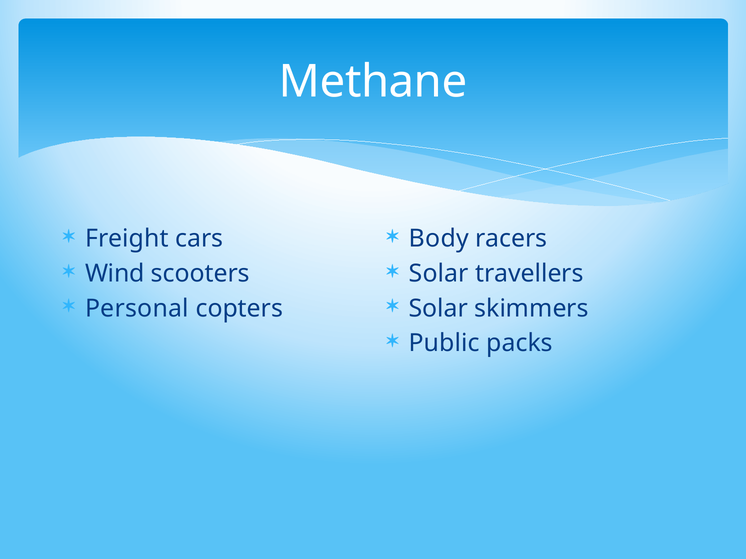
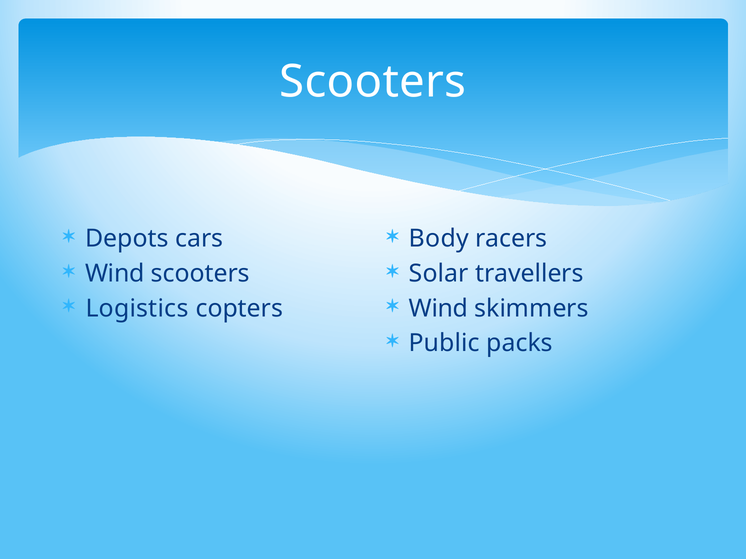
Methane: Methane -> Scooters (373, 82)
Freight: Freight -> Depots (127, 239)
Personal: Personal -> Logistics (137, 309)
Solar: Solar -> Wind (439, 309)
